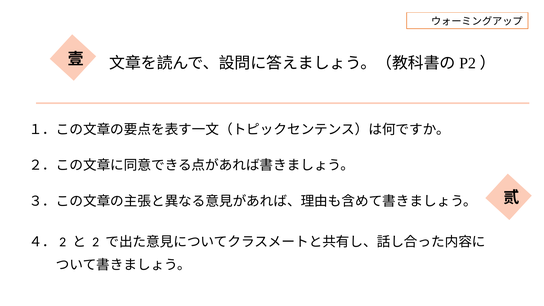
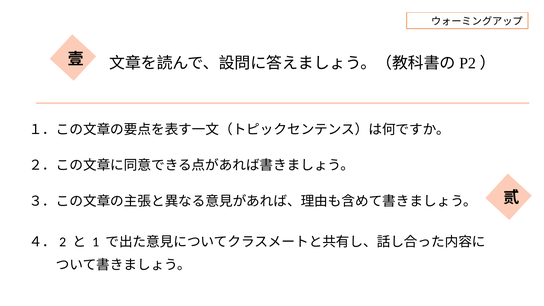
2: 2 -> 1 (96, 242)
